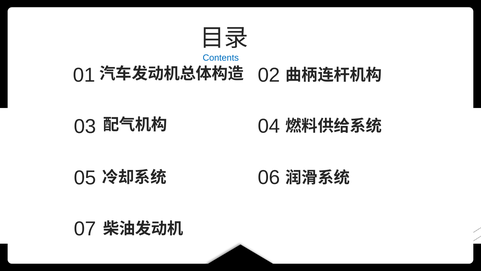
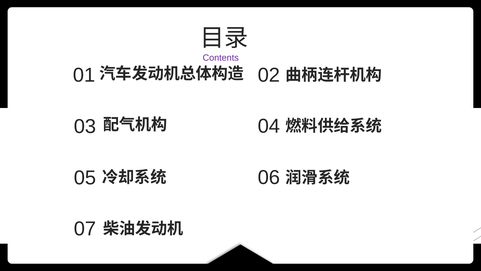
Contents colour: blue -> purple (221, 58)
